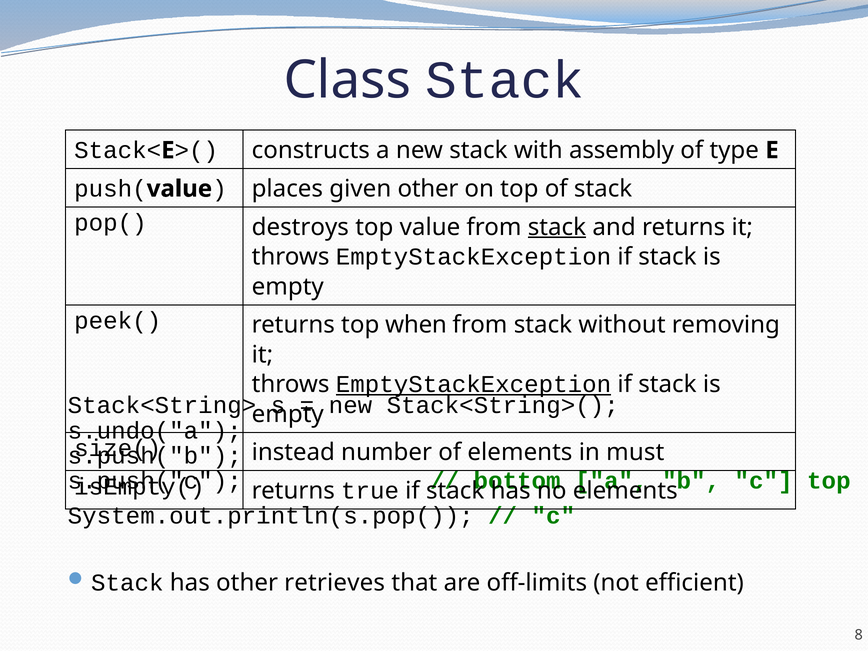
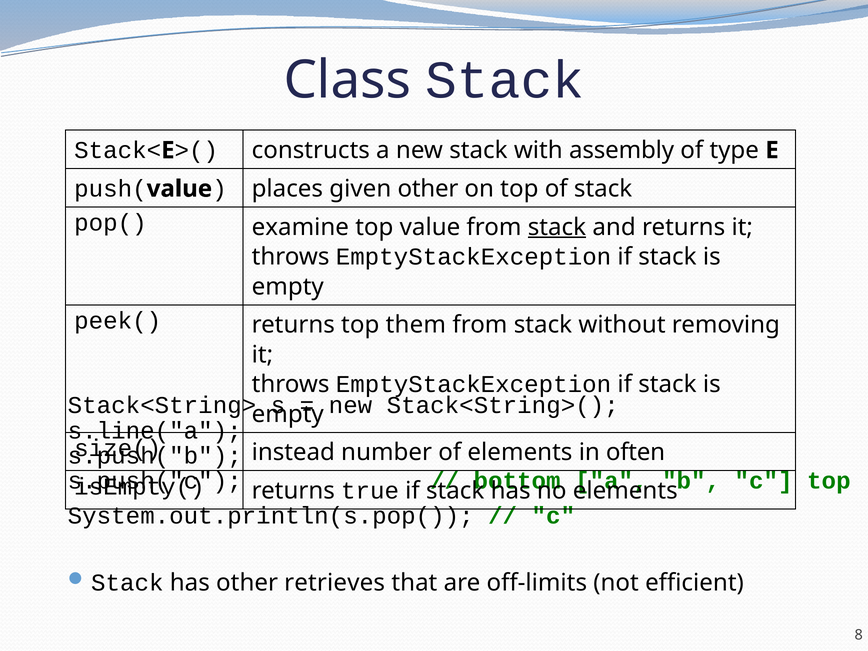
destroys: destroys -> examine (300, 227)
when: when -> them (416, 325)
EmptyStackException underline: present -> none (473, 384)
s.undo("a: s.undo("a -> s.line("a (155, 431)
must: must -> often (635, 452)
